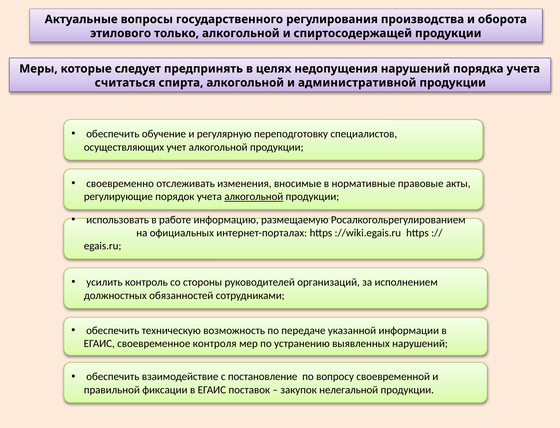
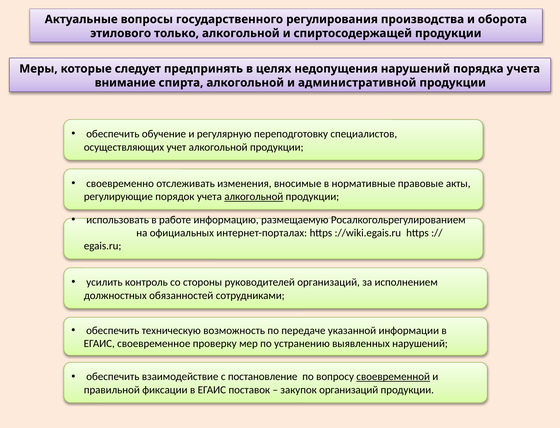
считаться: считаться -> внимание (125, 83)
контроля: контроля -> проверку (215, 343)
своевременной underline: none -> present (393, 377)
закупок нелегальной: нелегальной -> организаций (349, 390)
